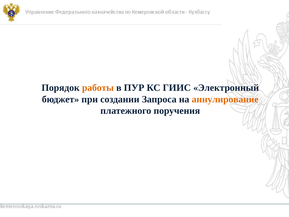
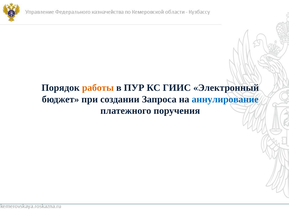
аннулирование colour: orange -> blue (225, 99)
